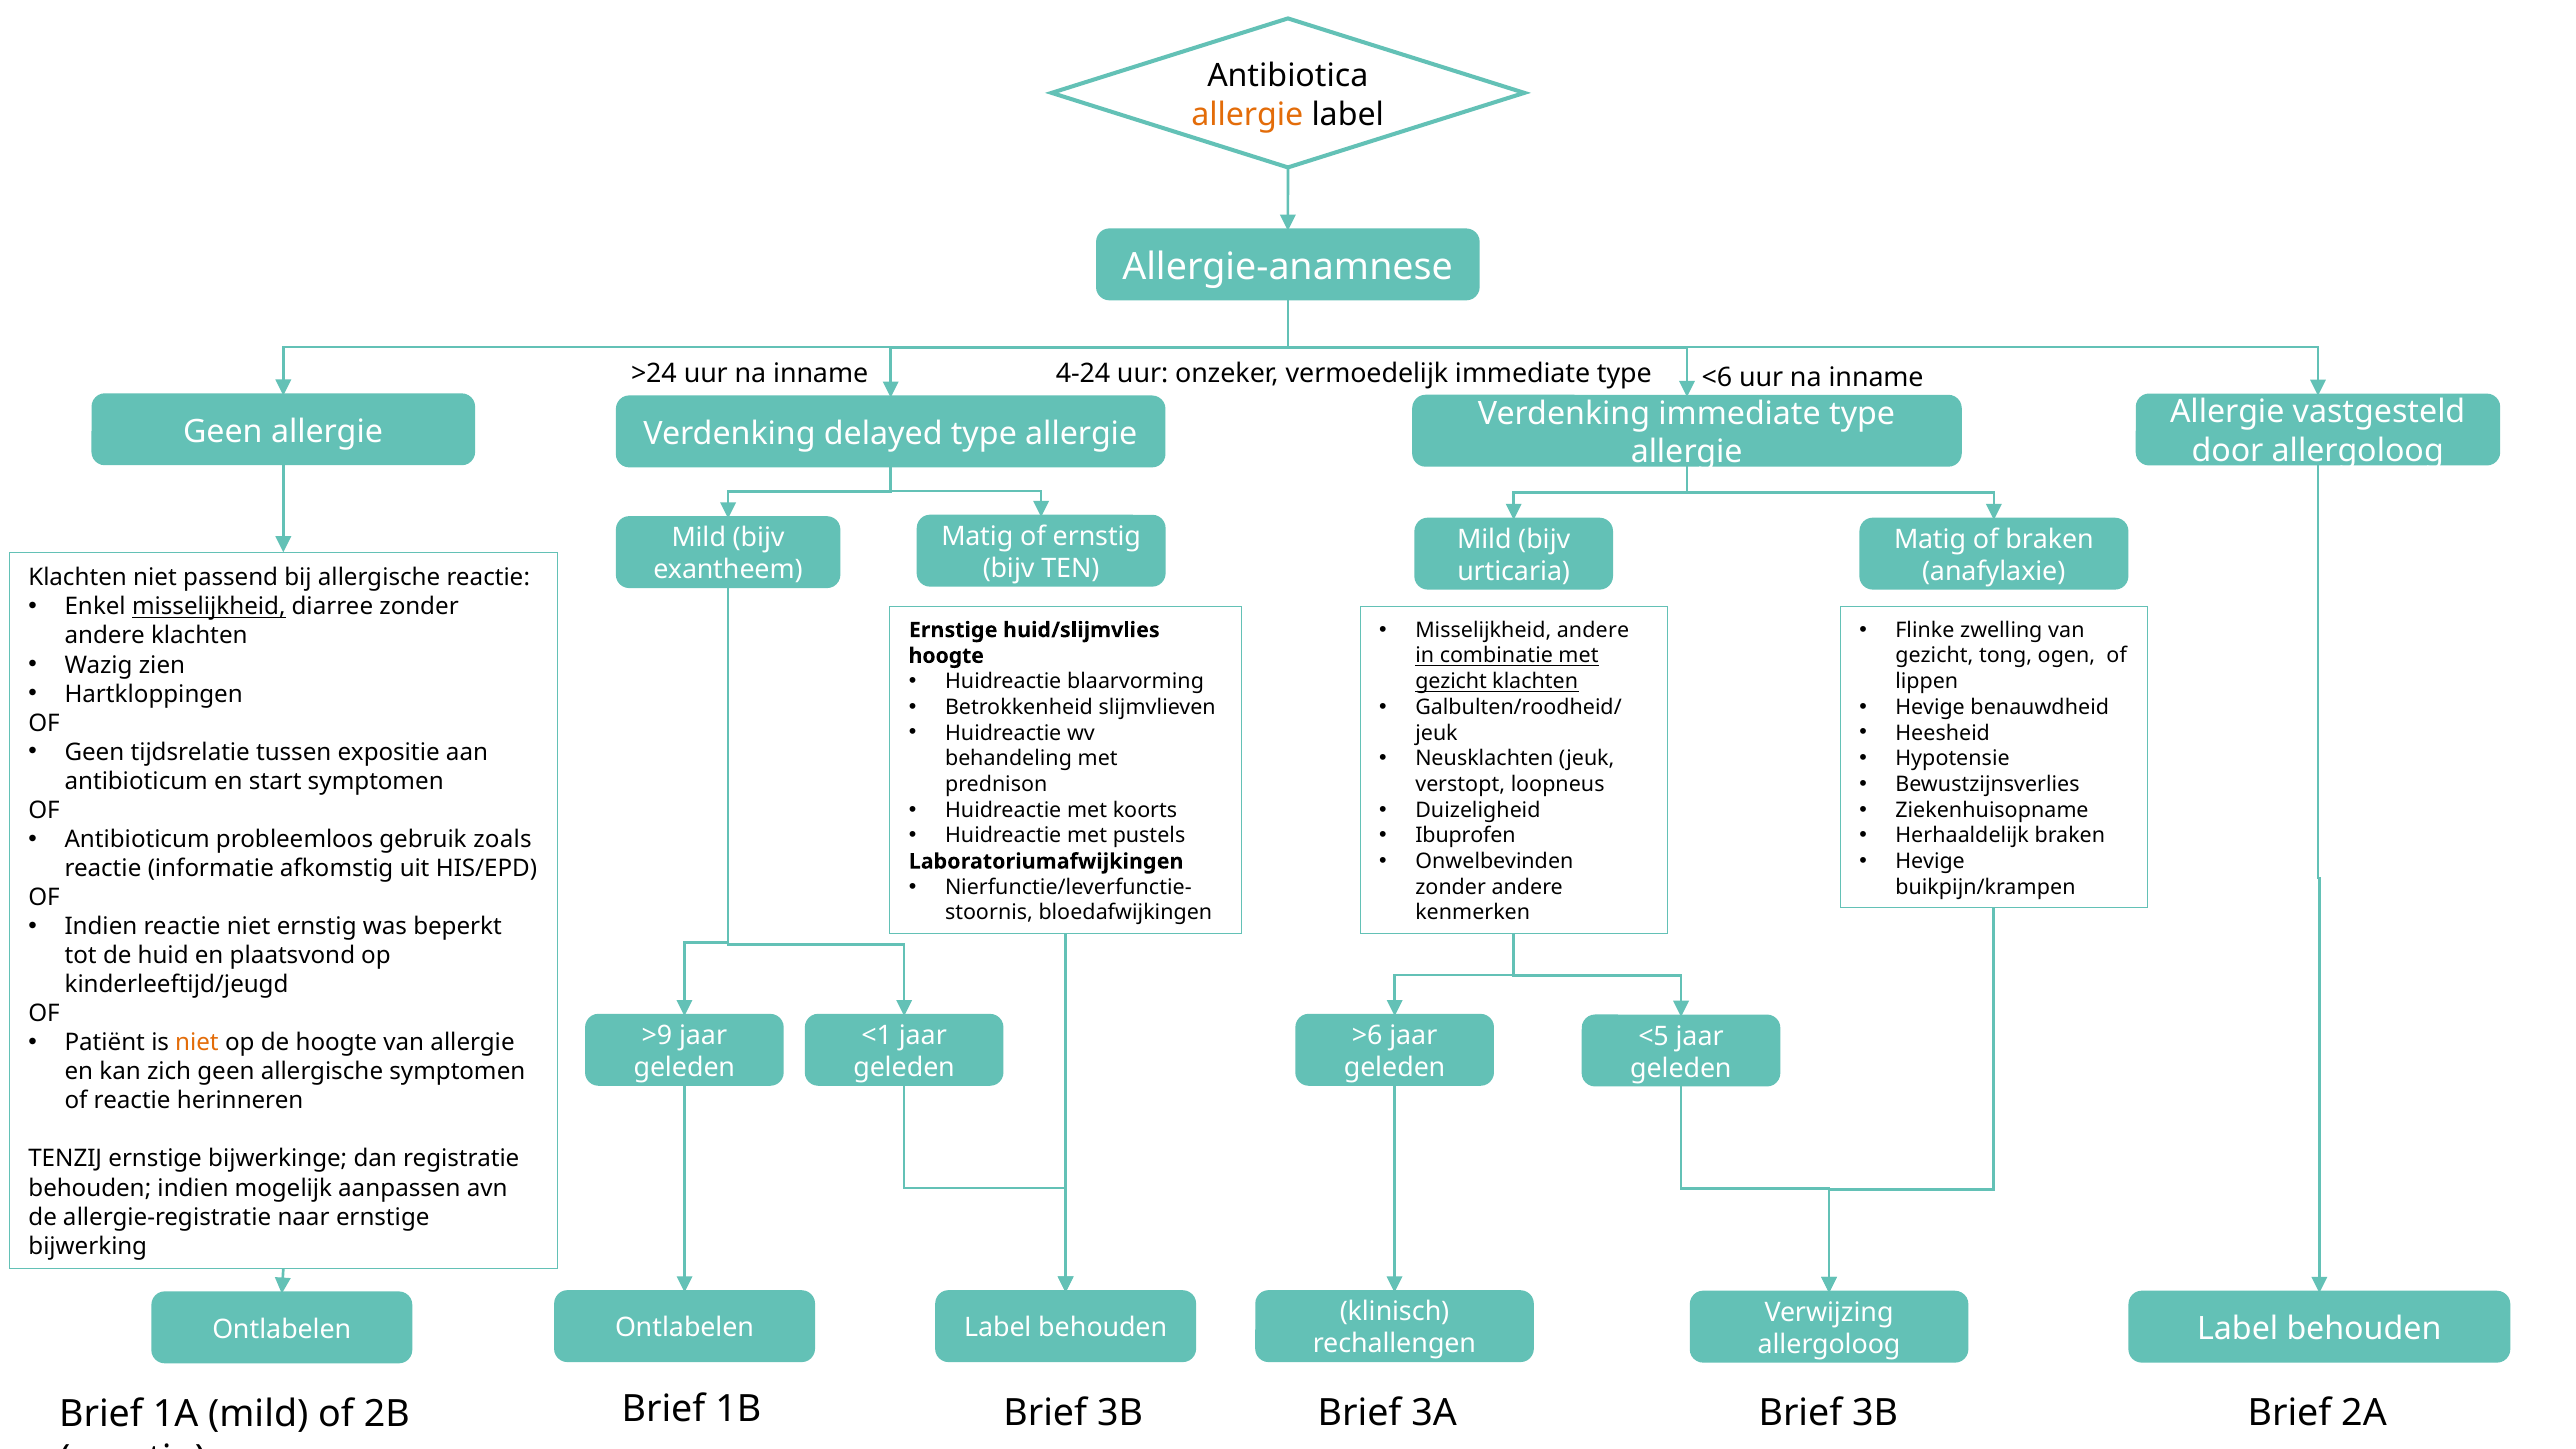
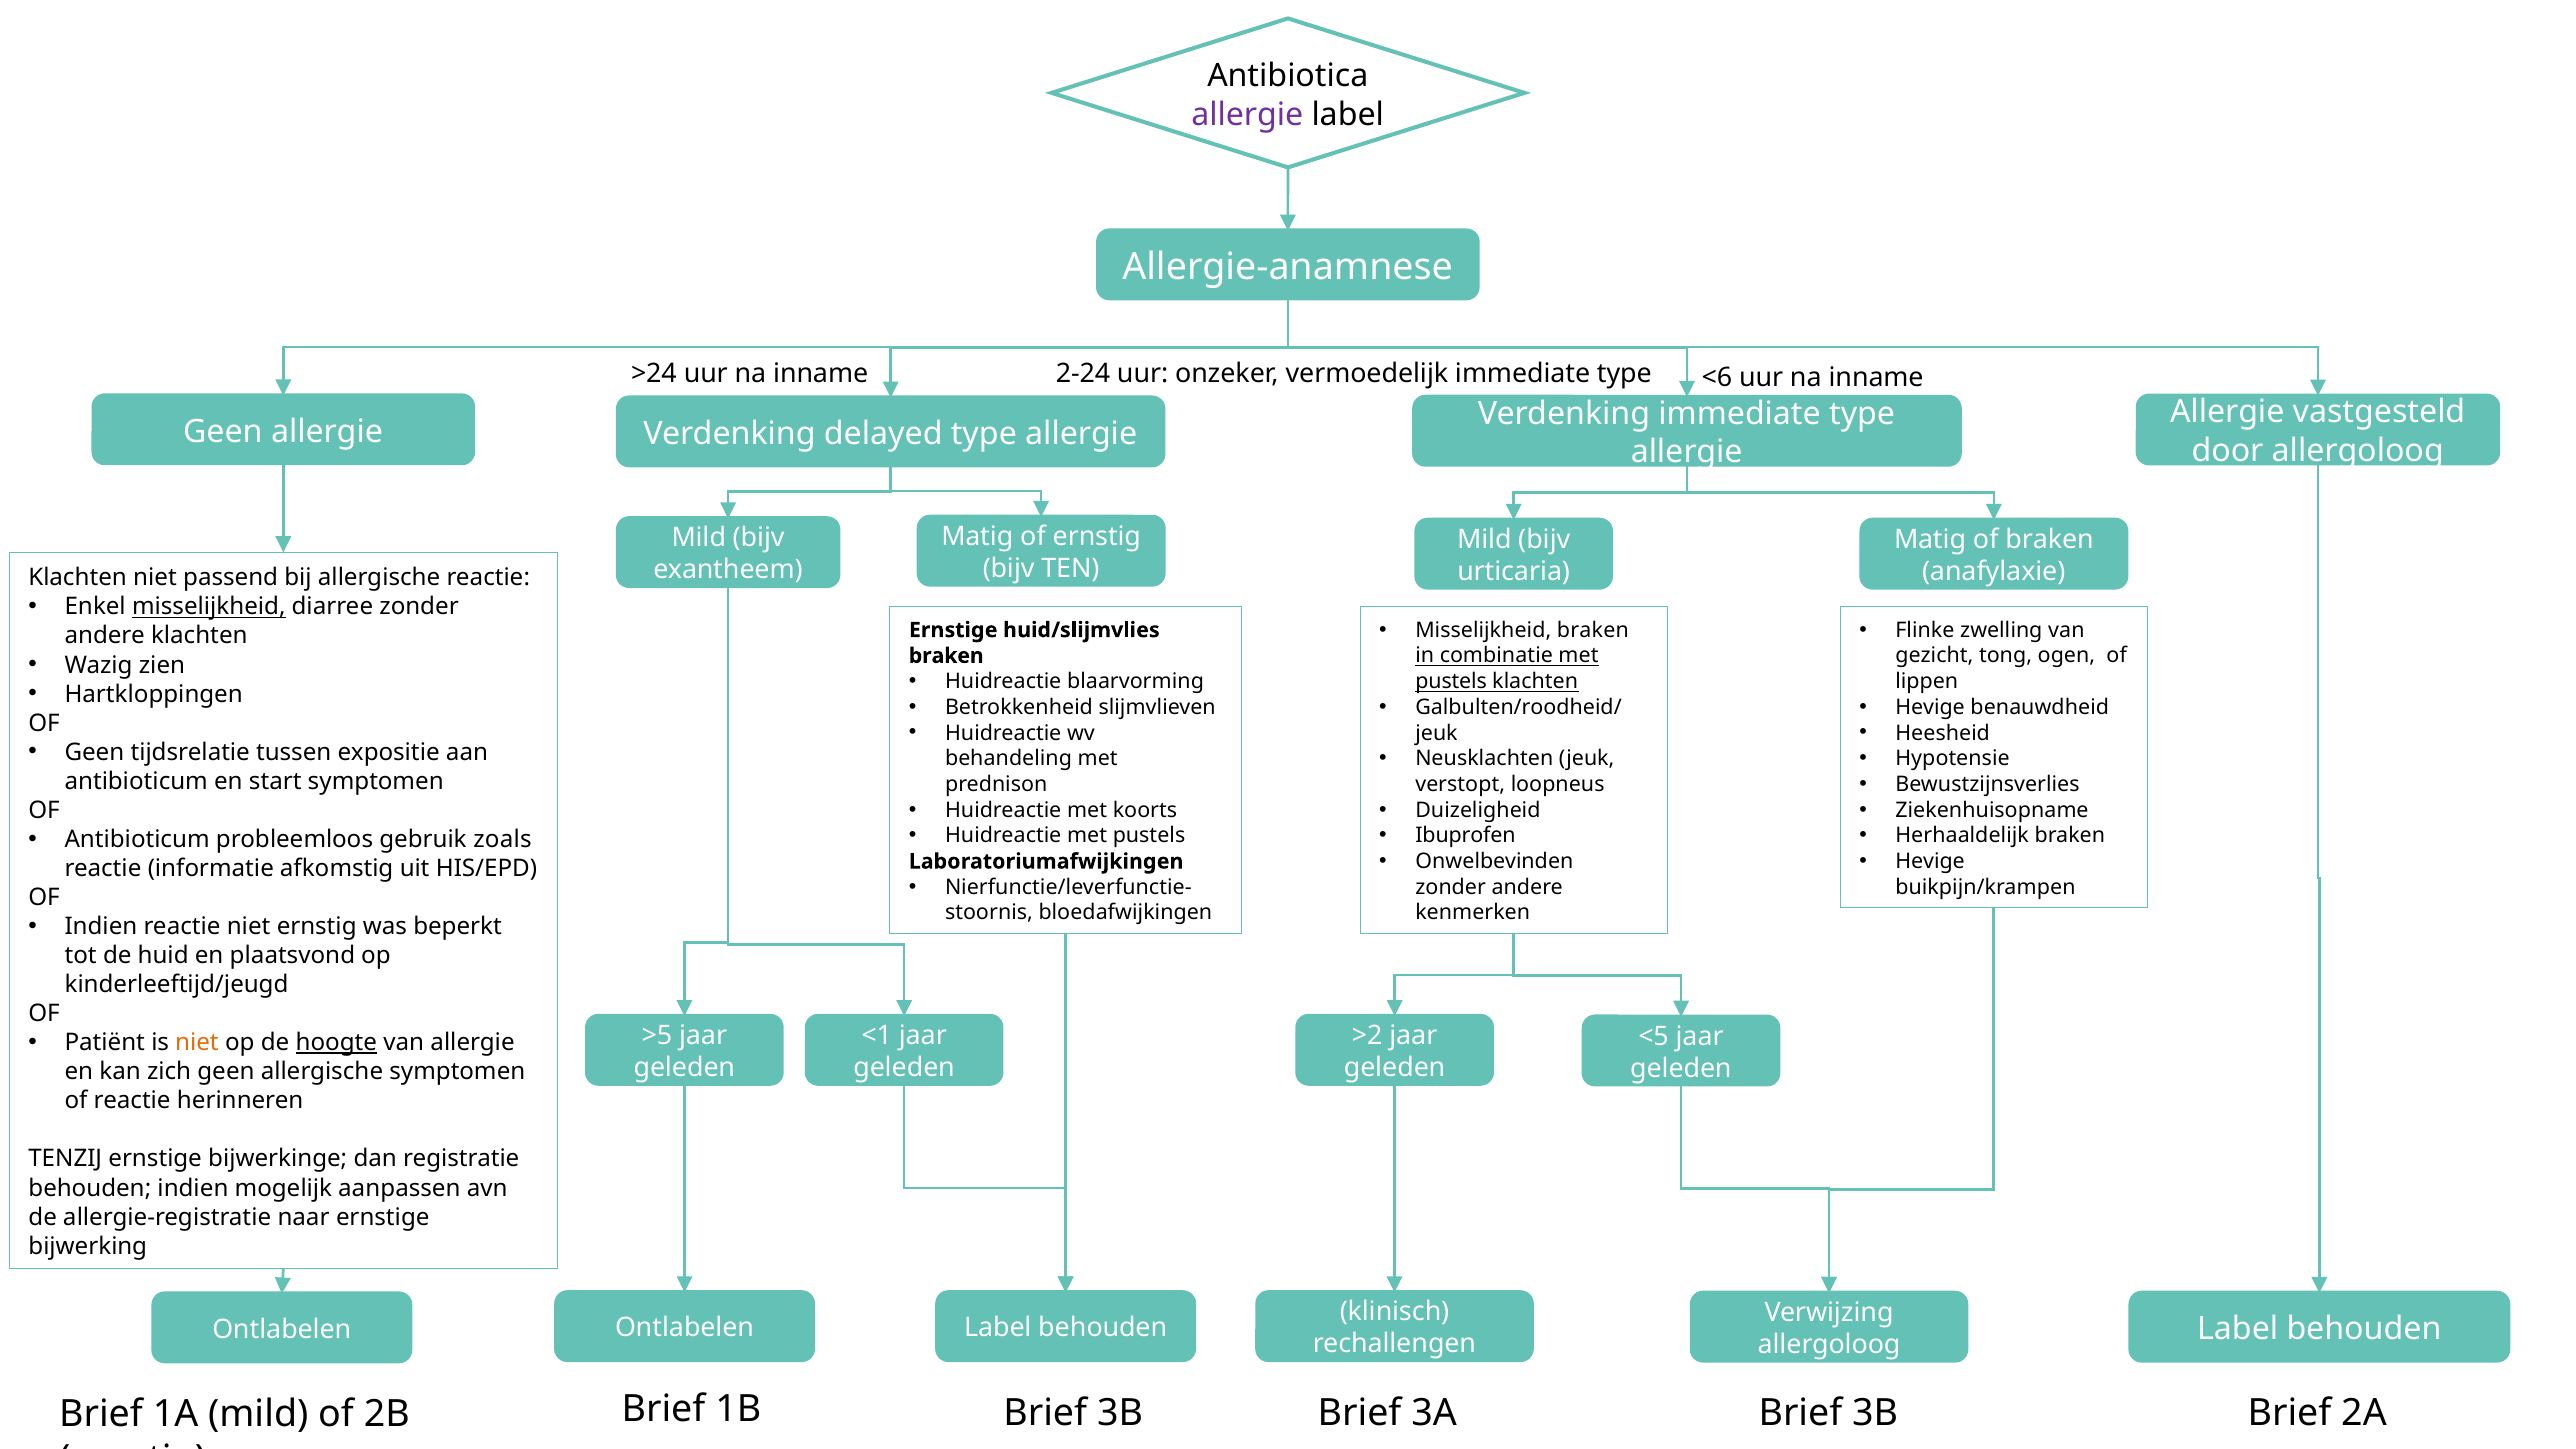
allergie colour: orange -> purple (1247, 114)
4-24: 4-24 -> 2-24 (1083, 374)
Misselijkheid andere: andere -> braken (1593, 630)
hoogte: hoogte -> braken (946, 656)
gezicht: gezicht -> pustels (1451, 682)
>9: >9 -> >5 (657, 1035)
>6: >6 -> >2 (1367, 1035)
hoogte underline: none -> present (336, 1043)
